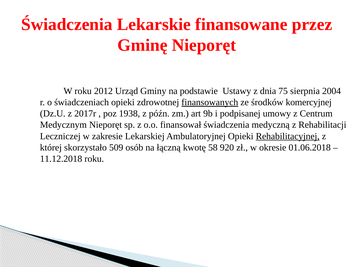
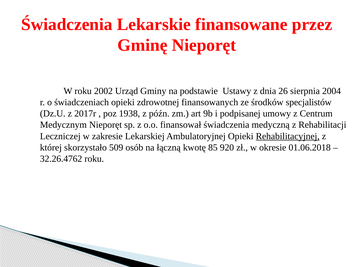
2012: 2012 -> 2002 (103, 91)
75: 75 -> 26 (283, 91)
finansowanych underline: present -> none (210, 102)
komercyjnej: komercyjnej -> specjalistów (309, 102)
58: 58 -> 85 (213, 147)
11.12.2018: 11.12.2018 -> 32.26.4762 (61, 159)
